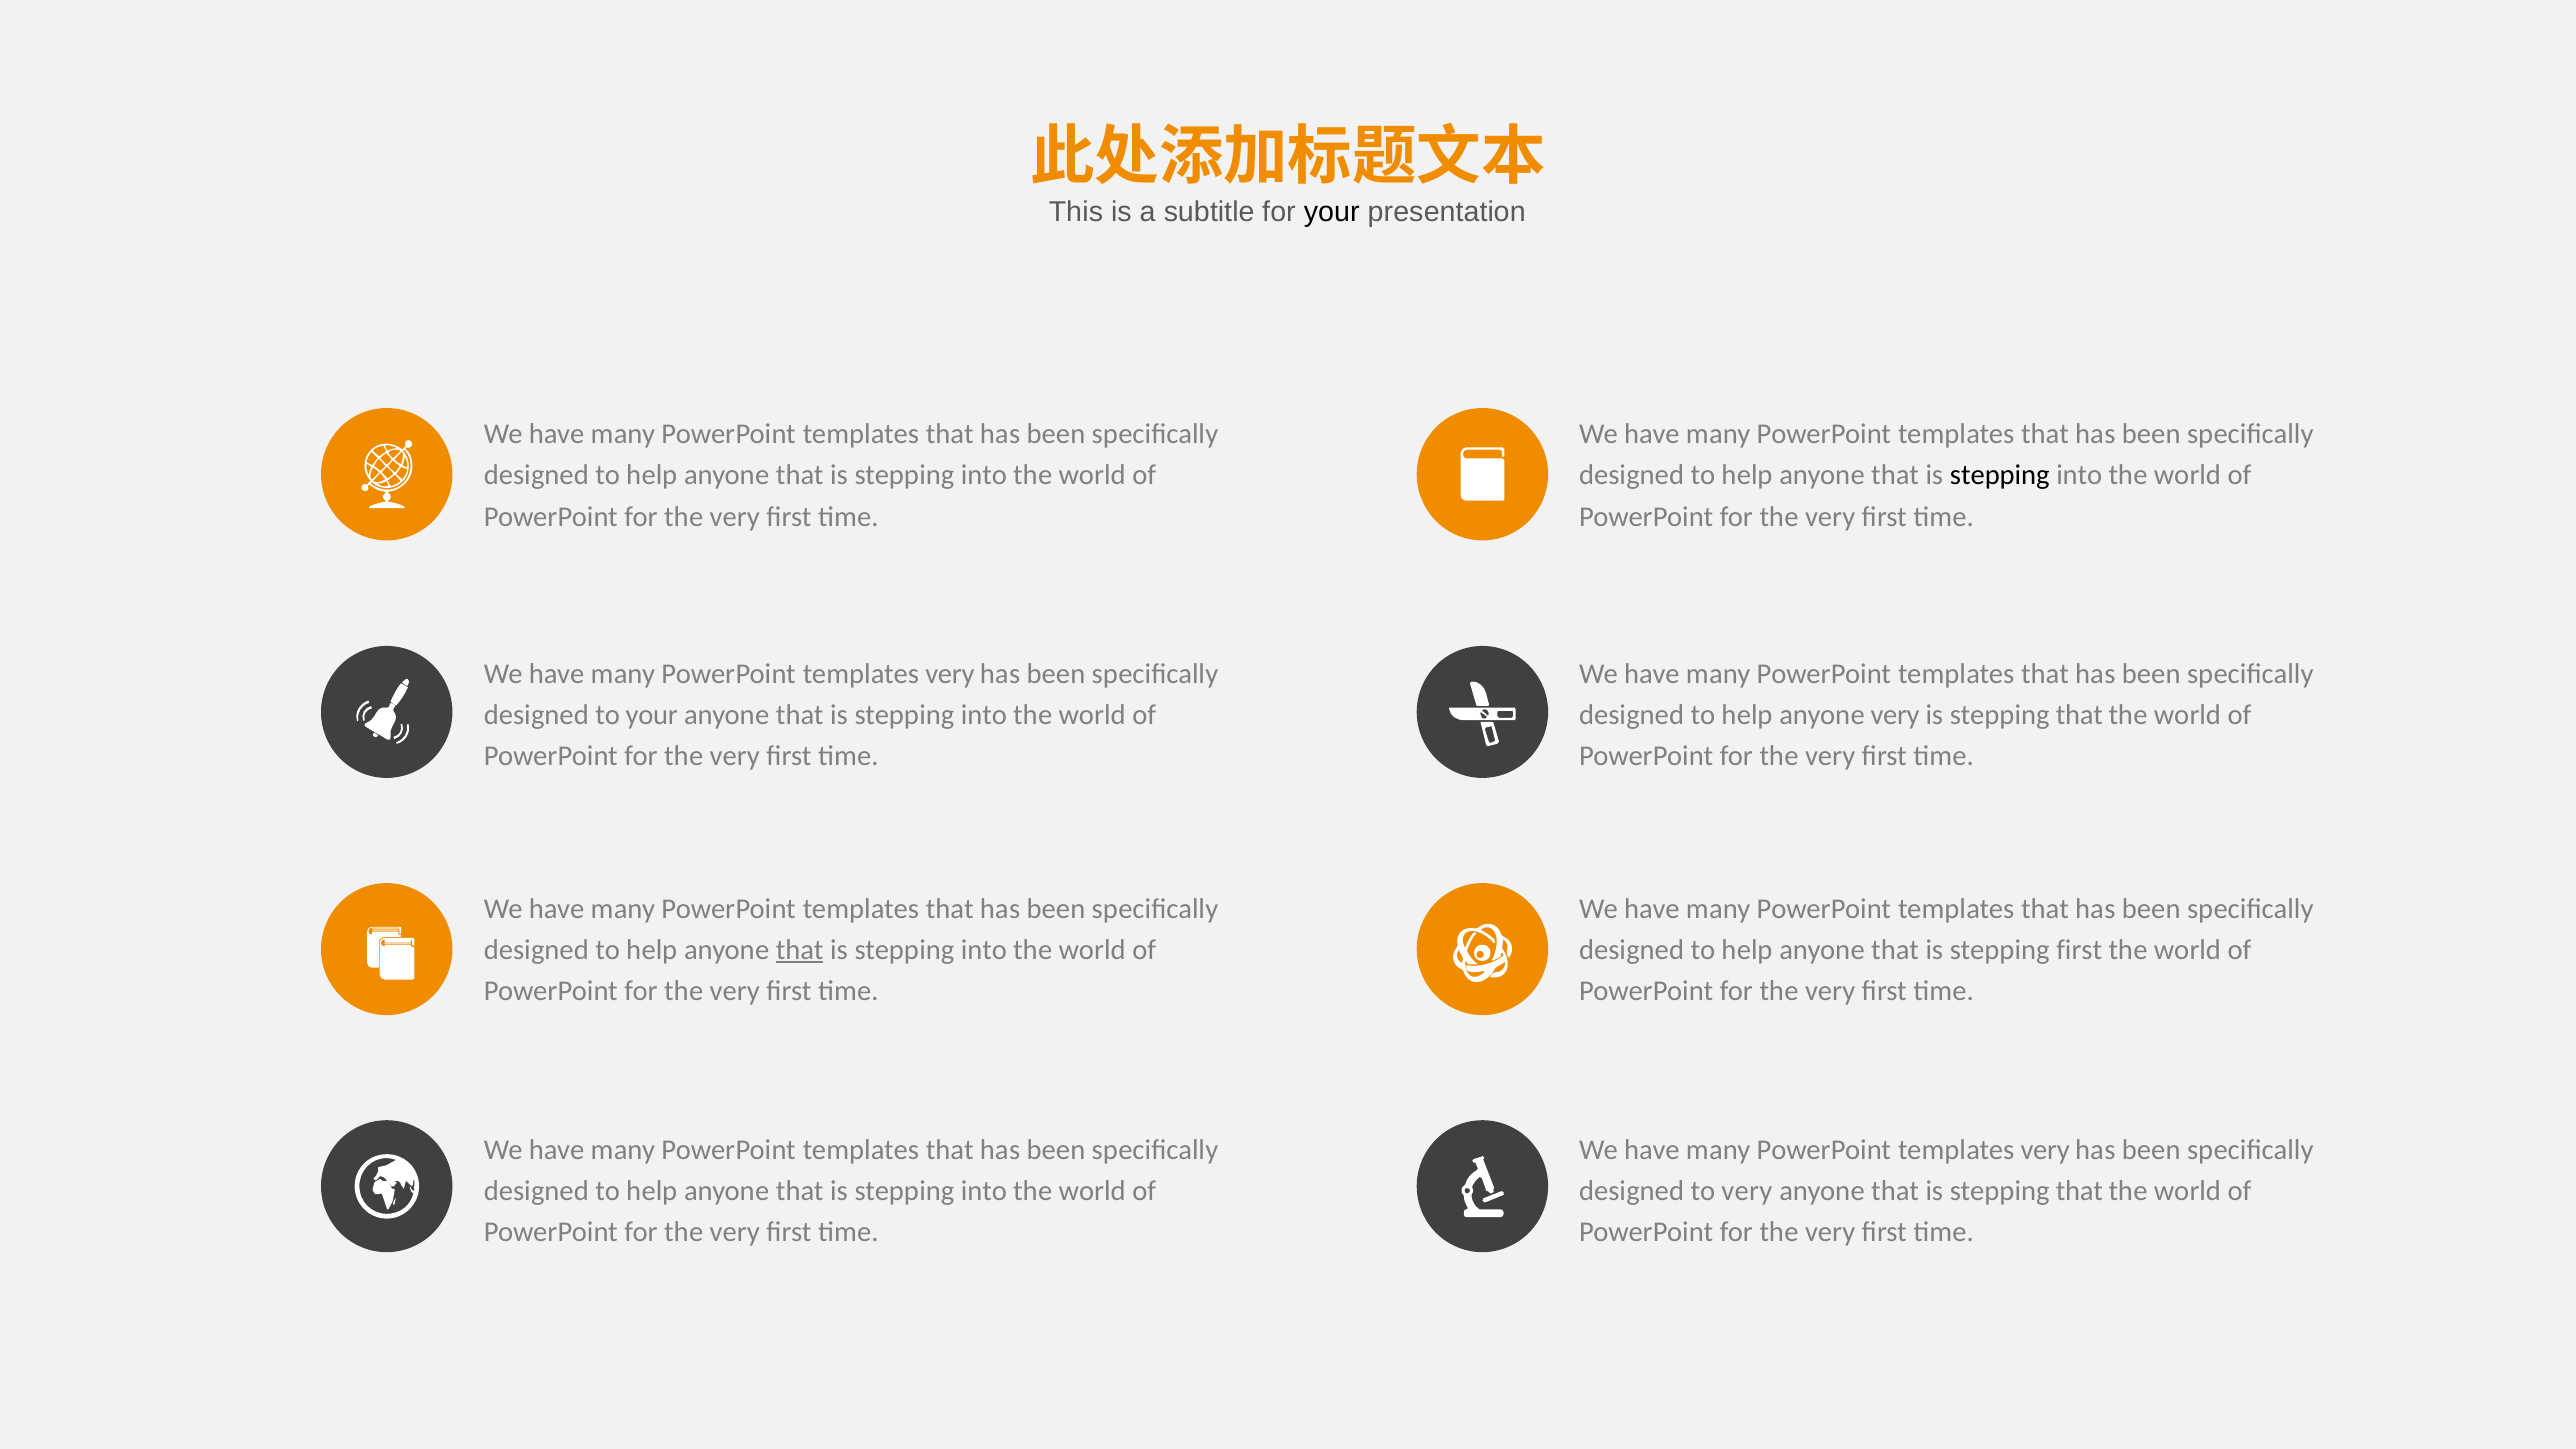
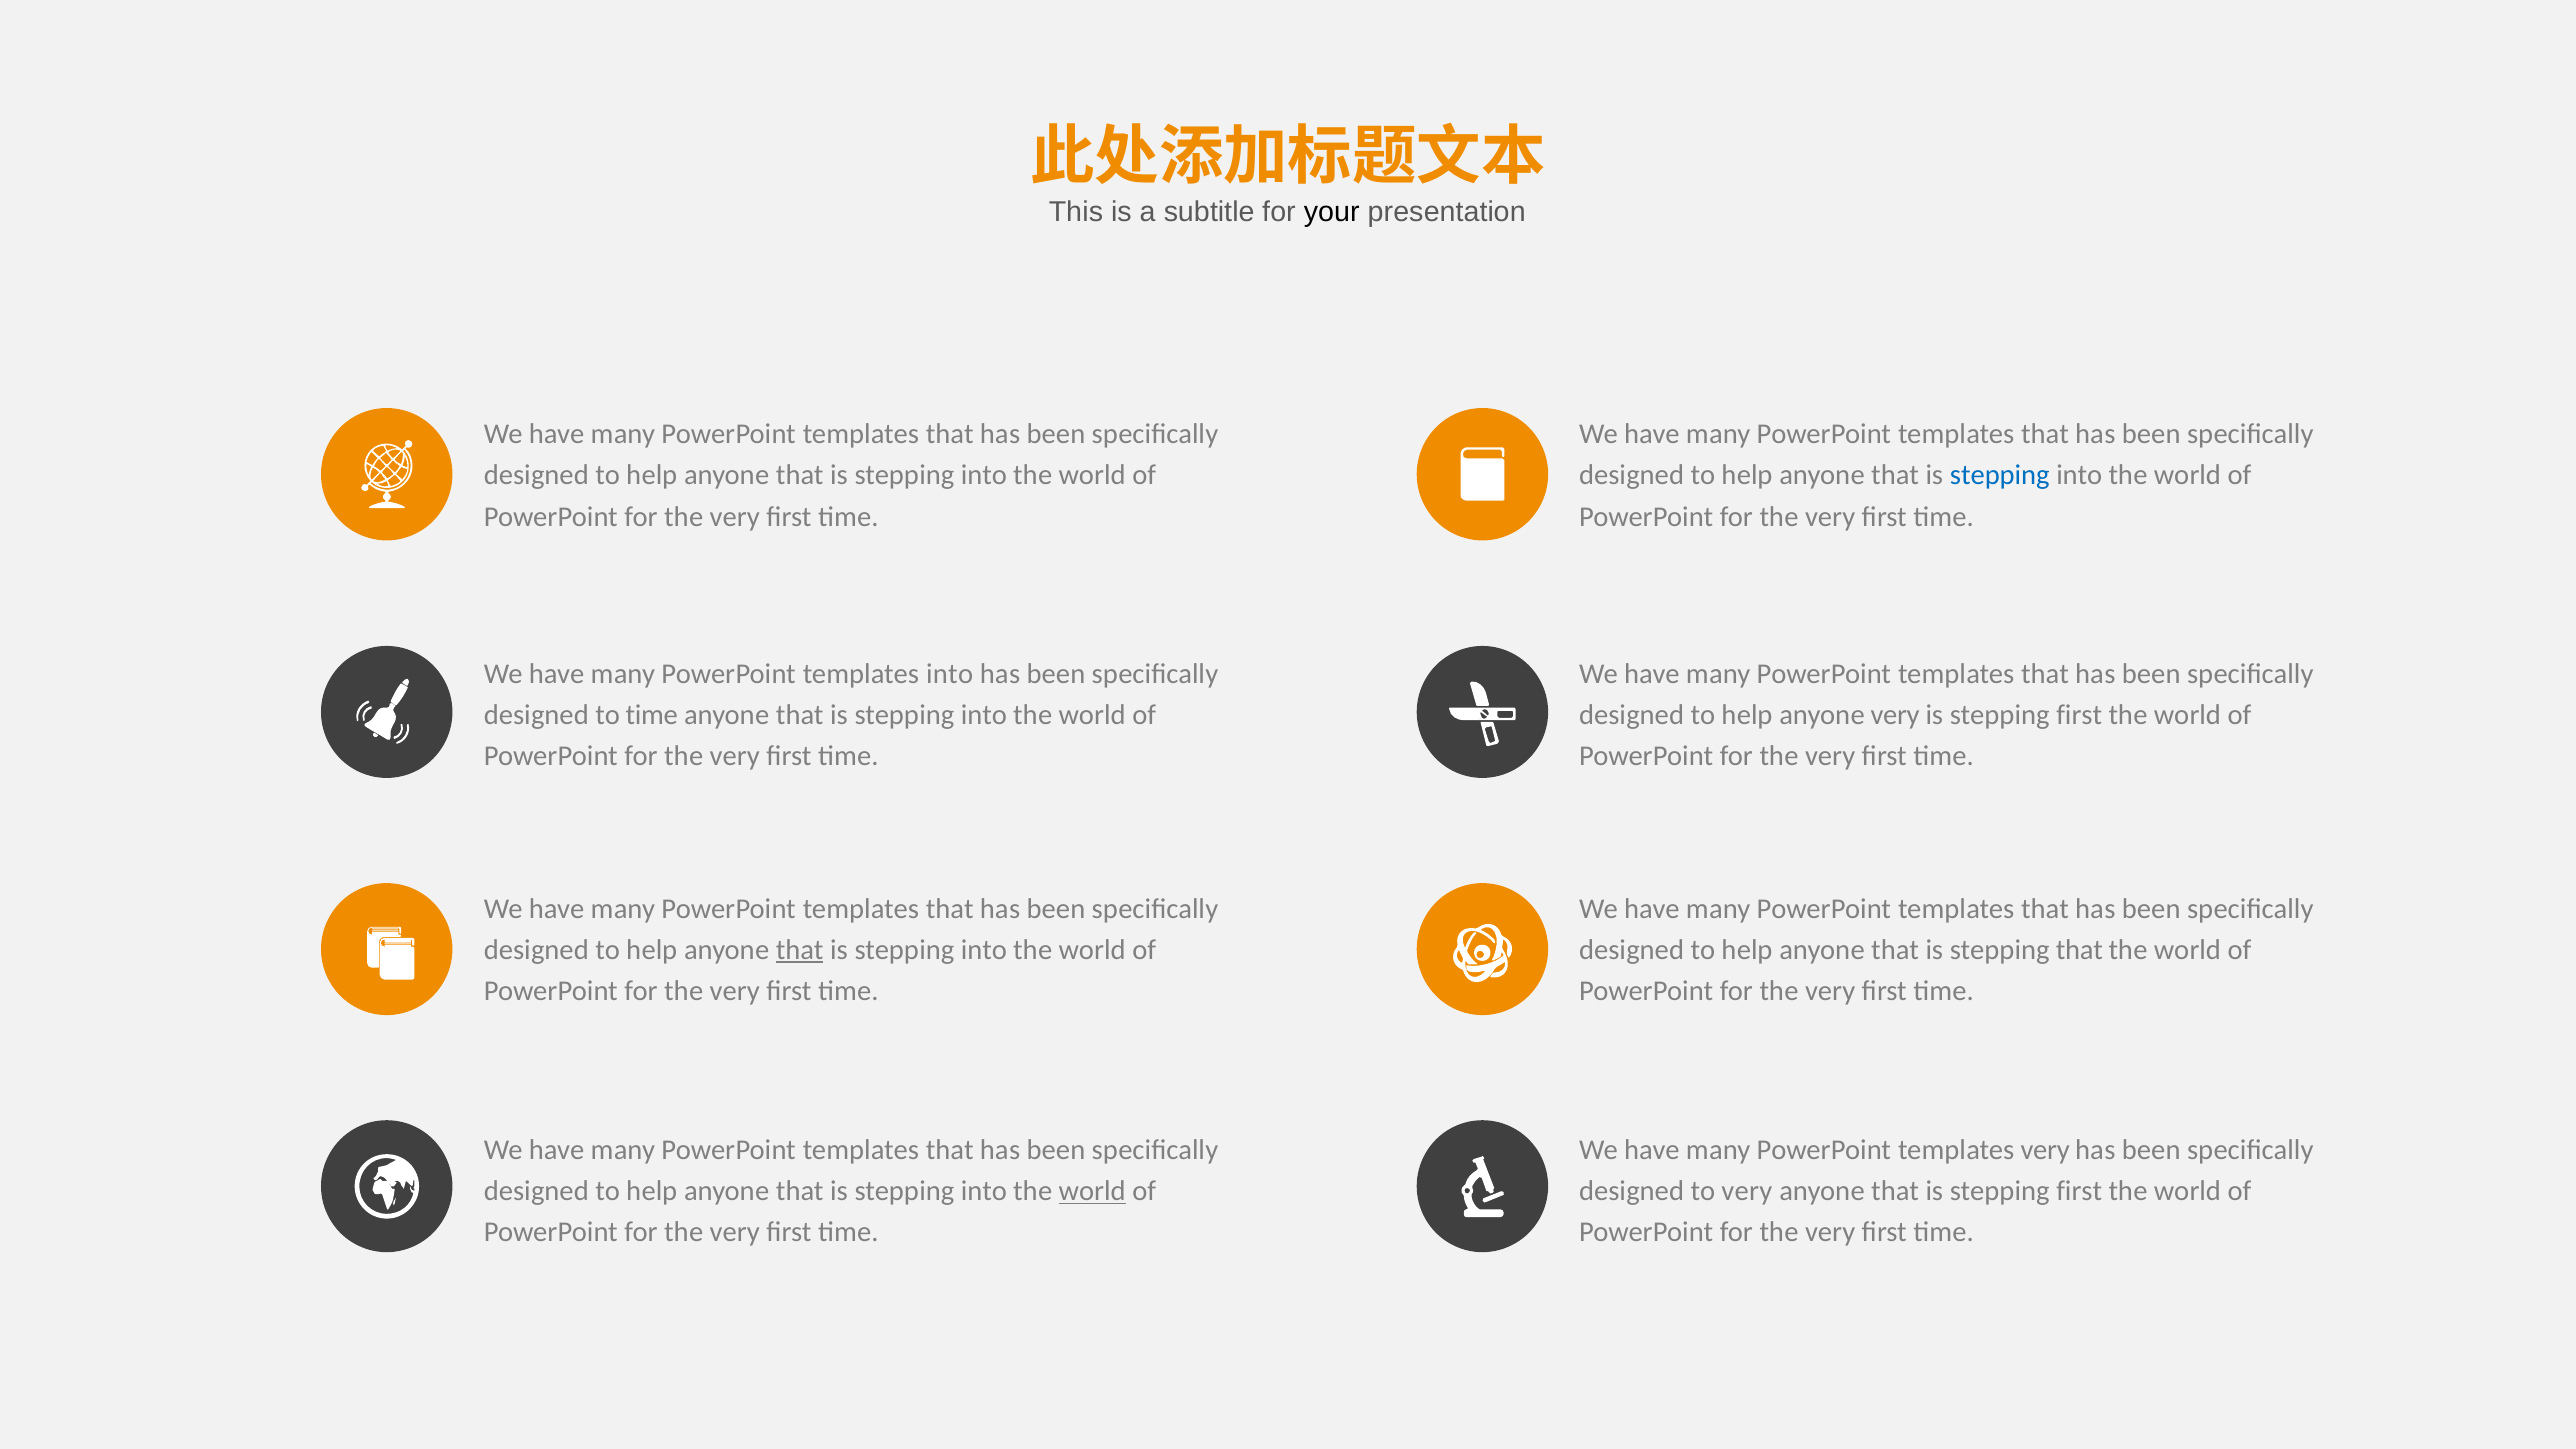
stepping colour: black -> blue (2000, 475)
very: very -> into (950, 674)
to your: your -> time (652, 715)
that: that -> first (2079, 715)
stepping first: first -> that (2079, 949)
world underline: none -> present (1092, 1191)
that is stepping that: that -> first (2079, 1191)
